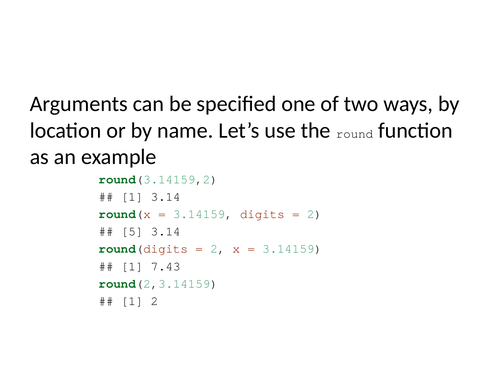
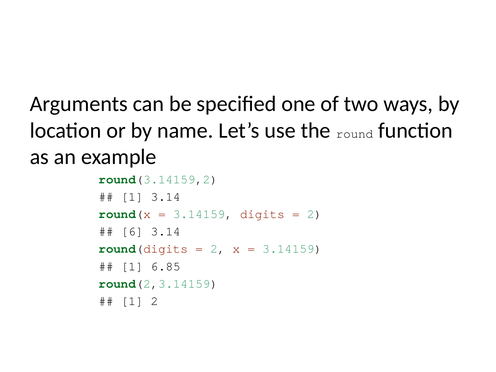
5: 5 -> 6 (132, 232)
7.43: 7.43 -> 6.85 (166, 266)
